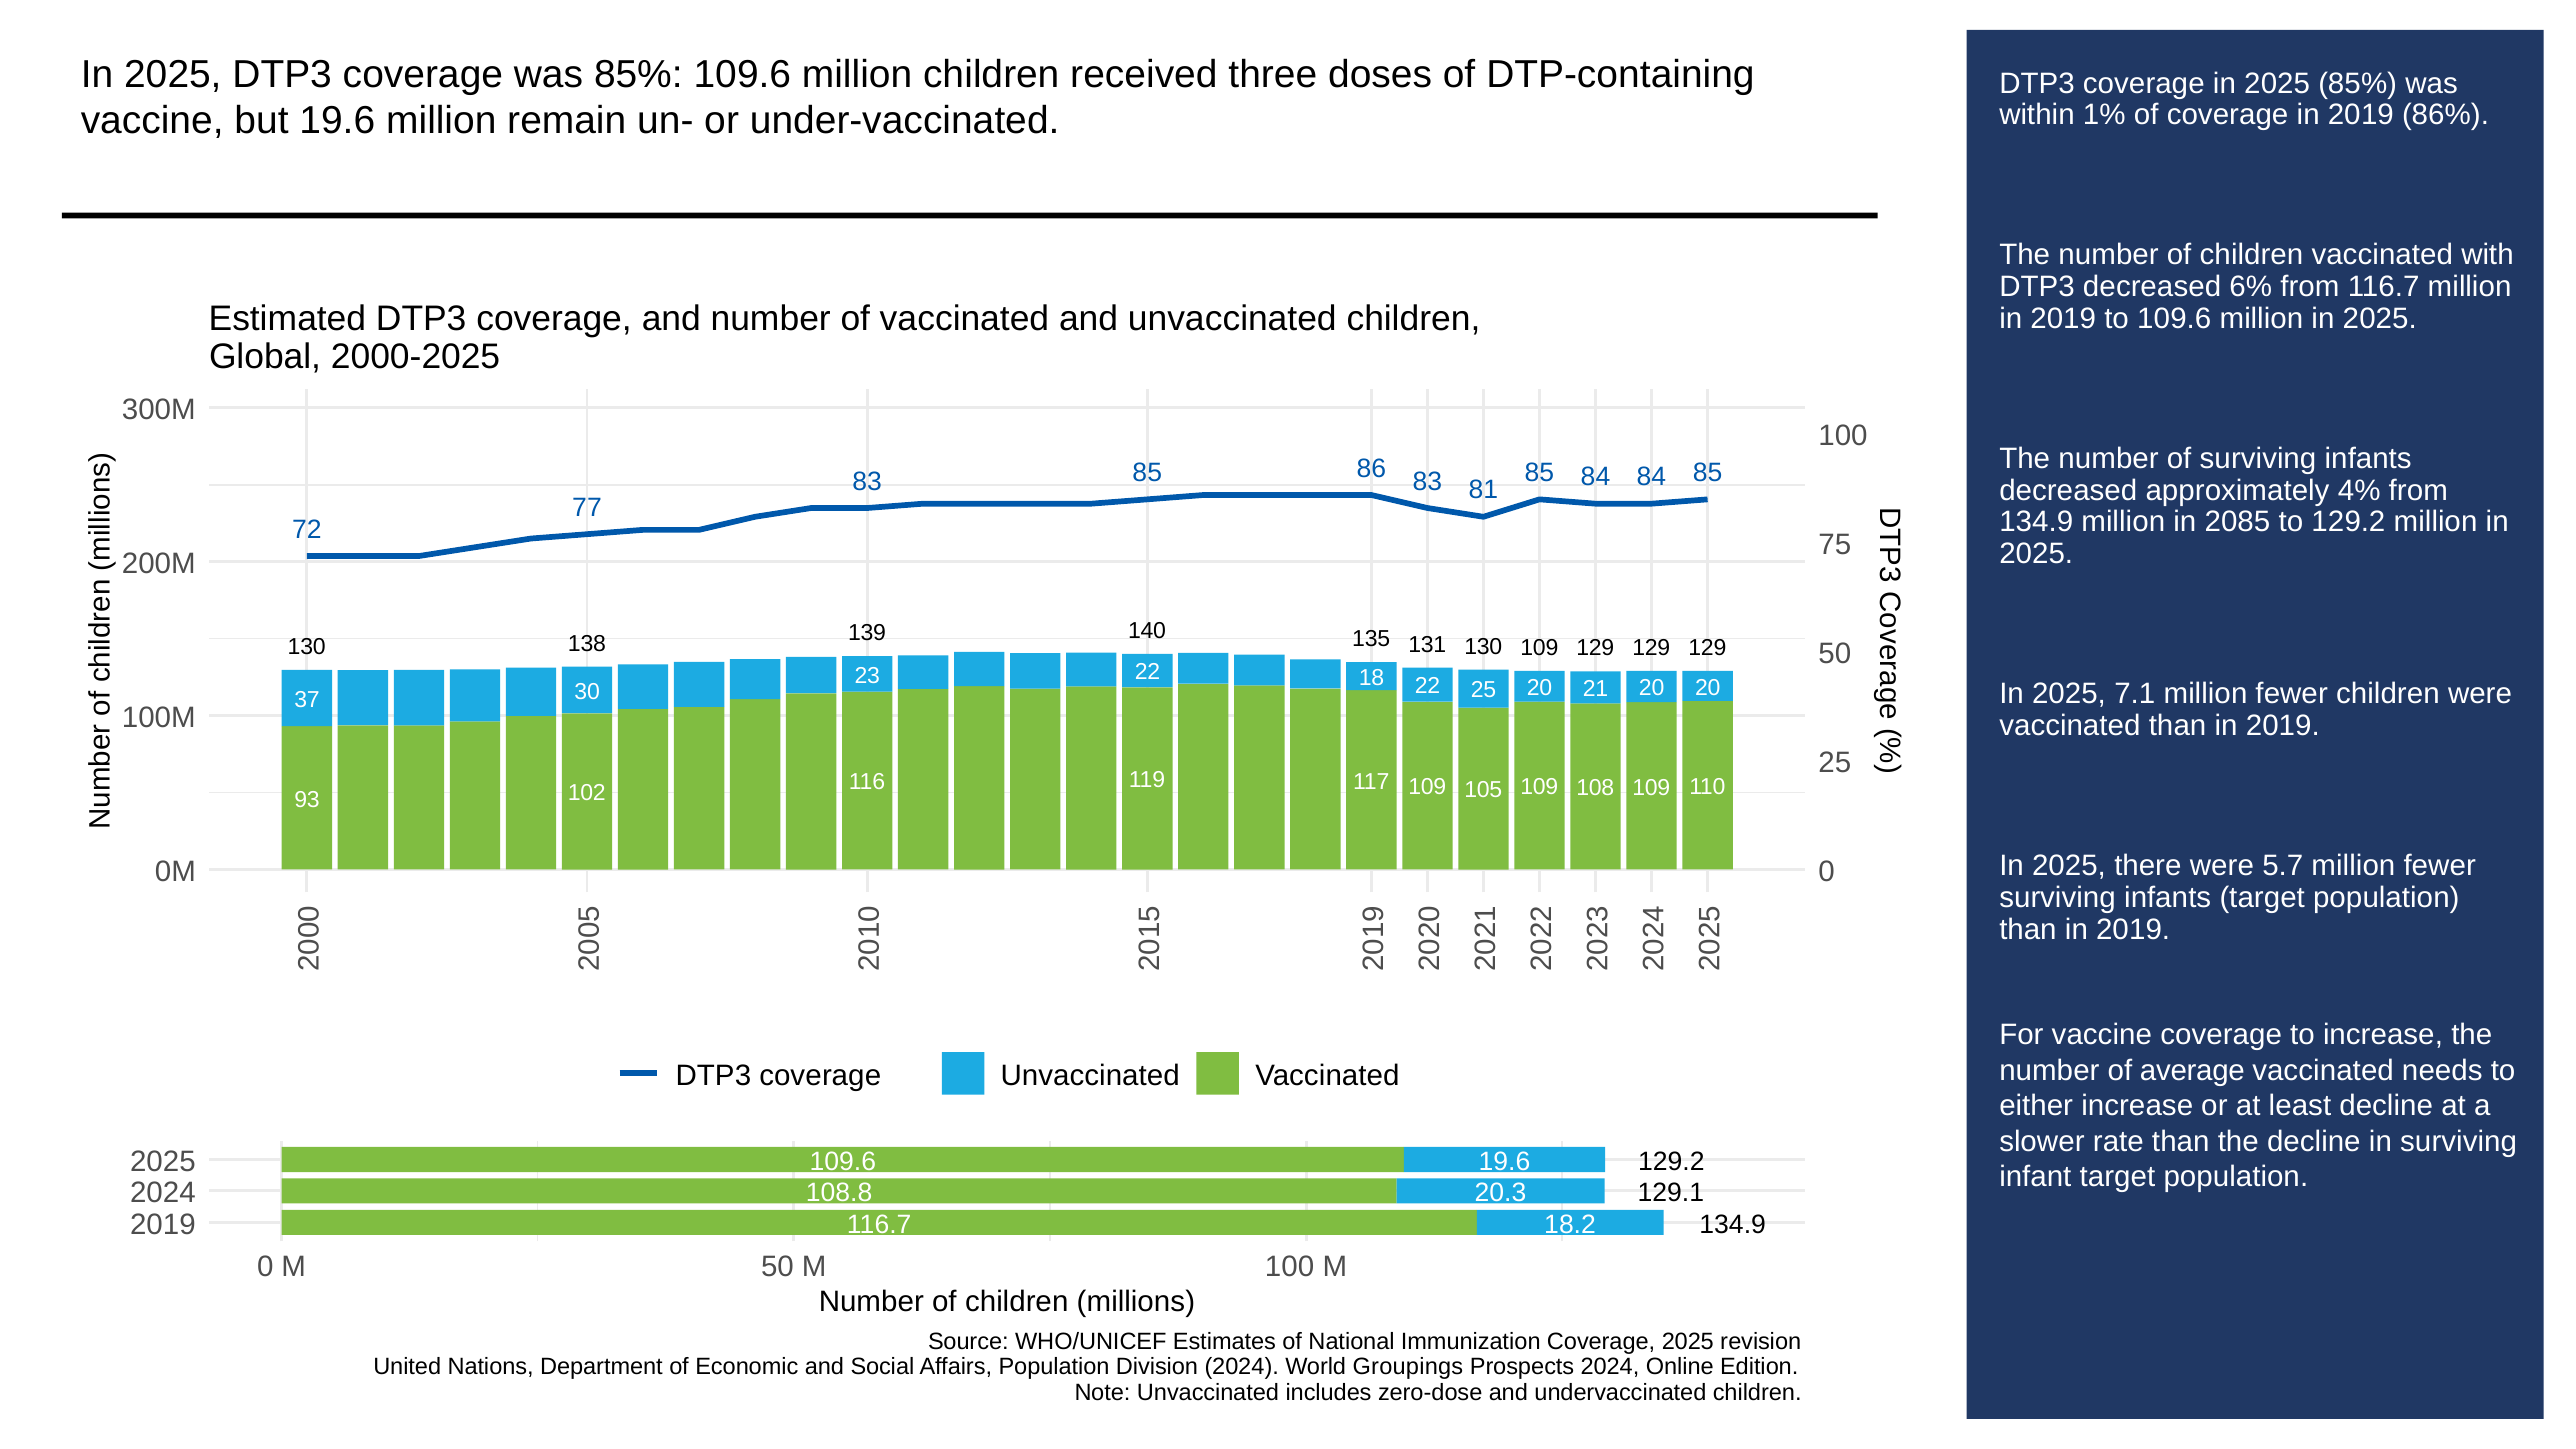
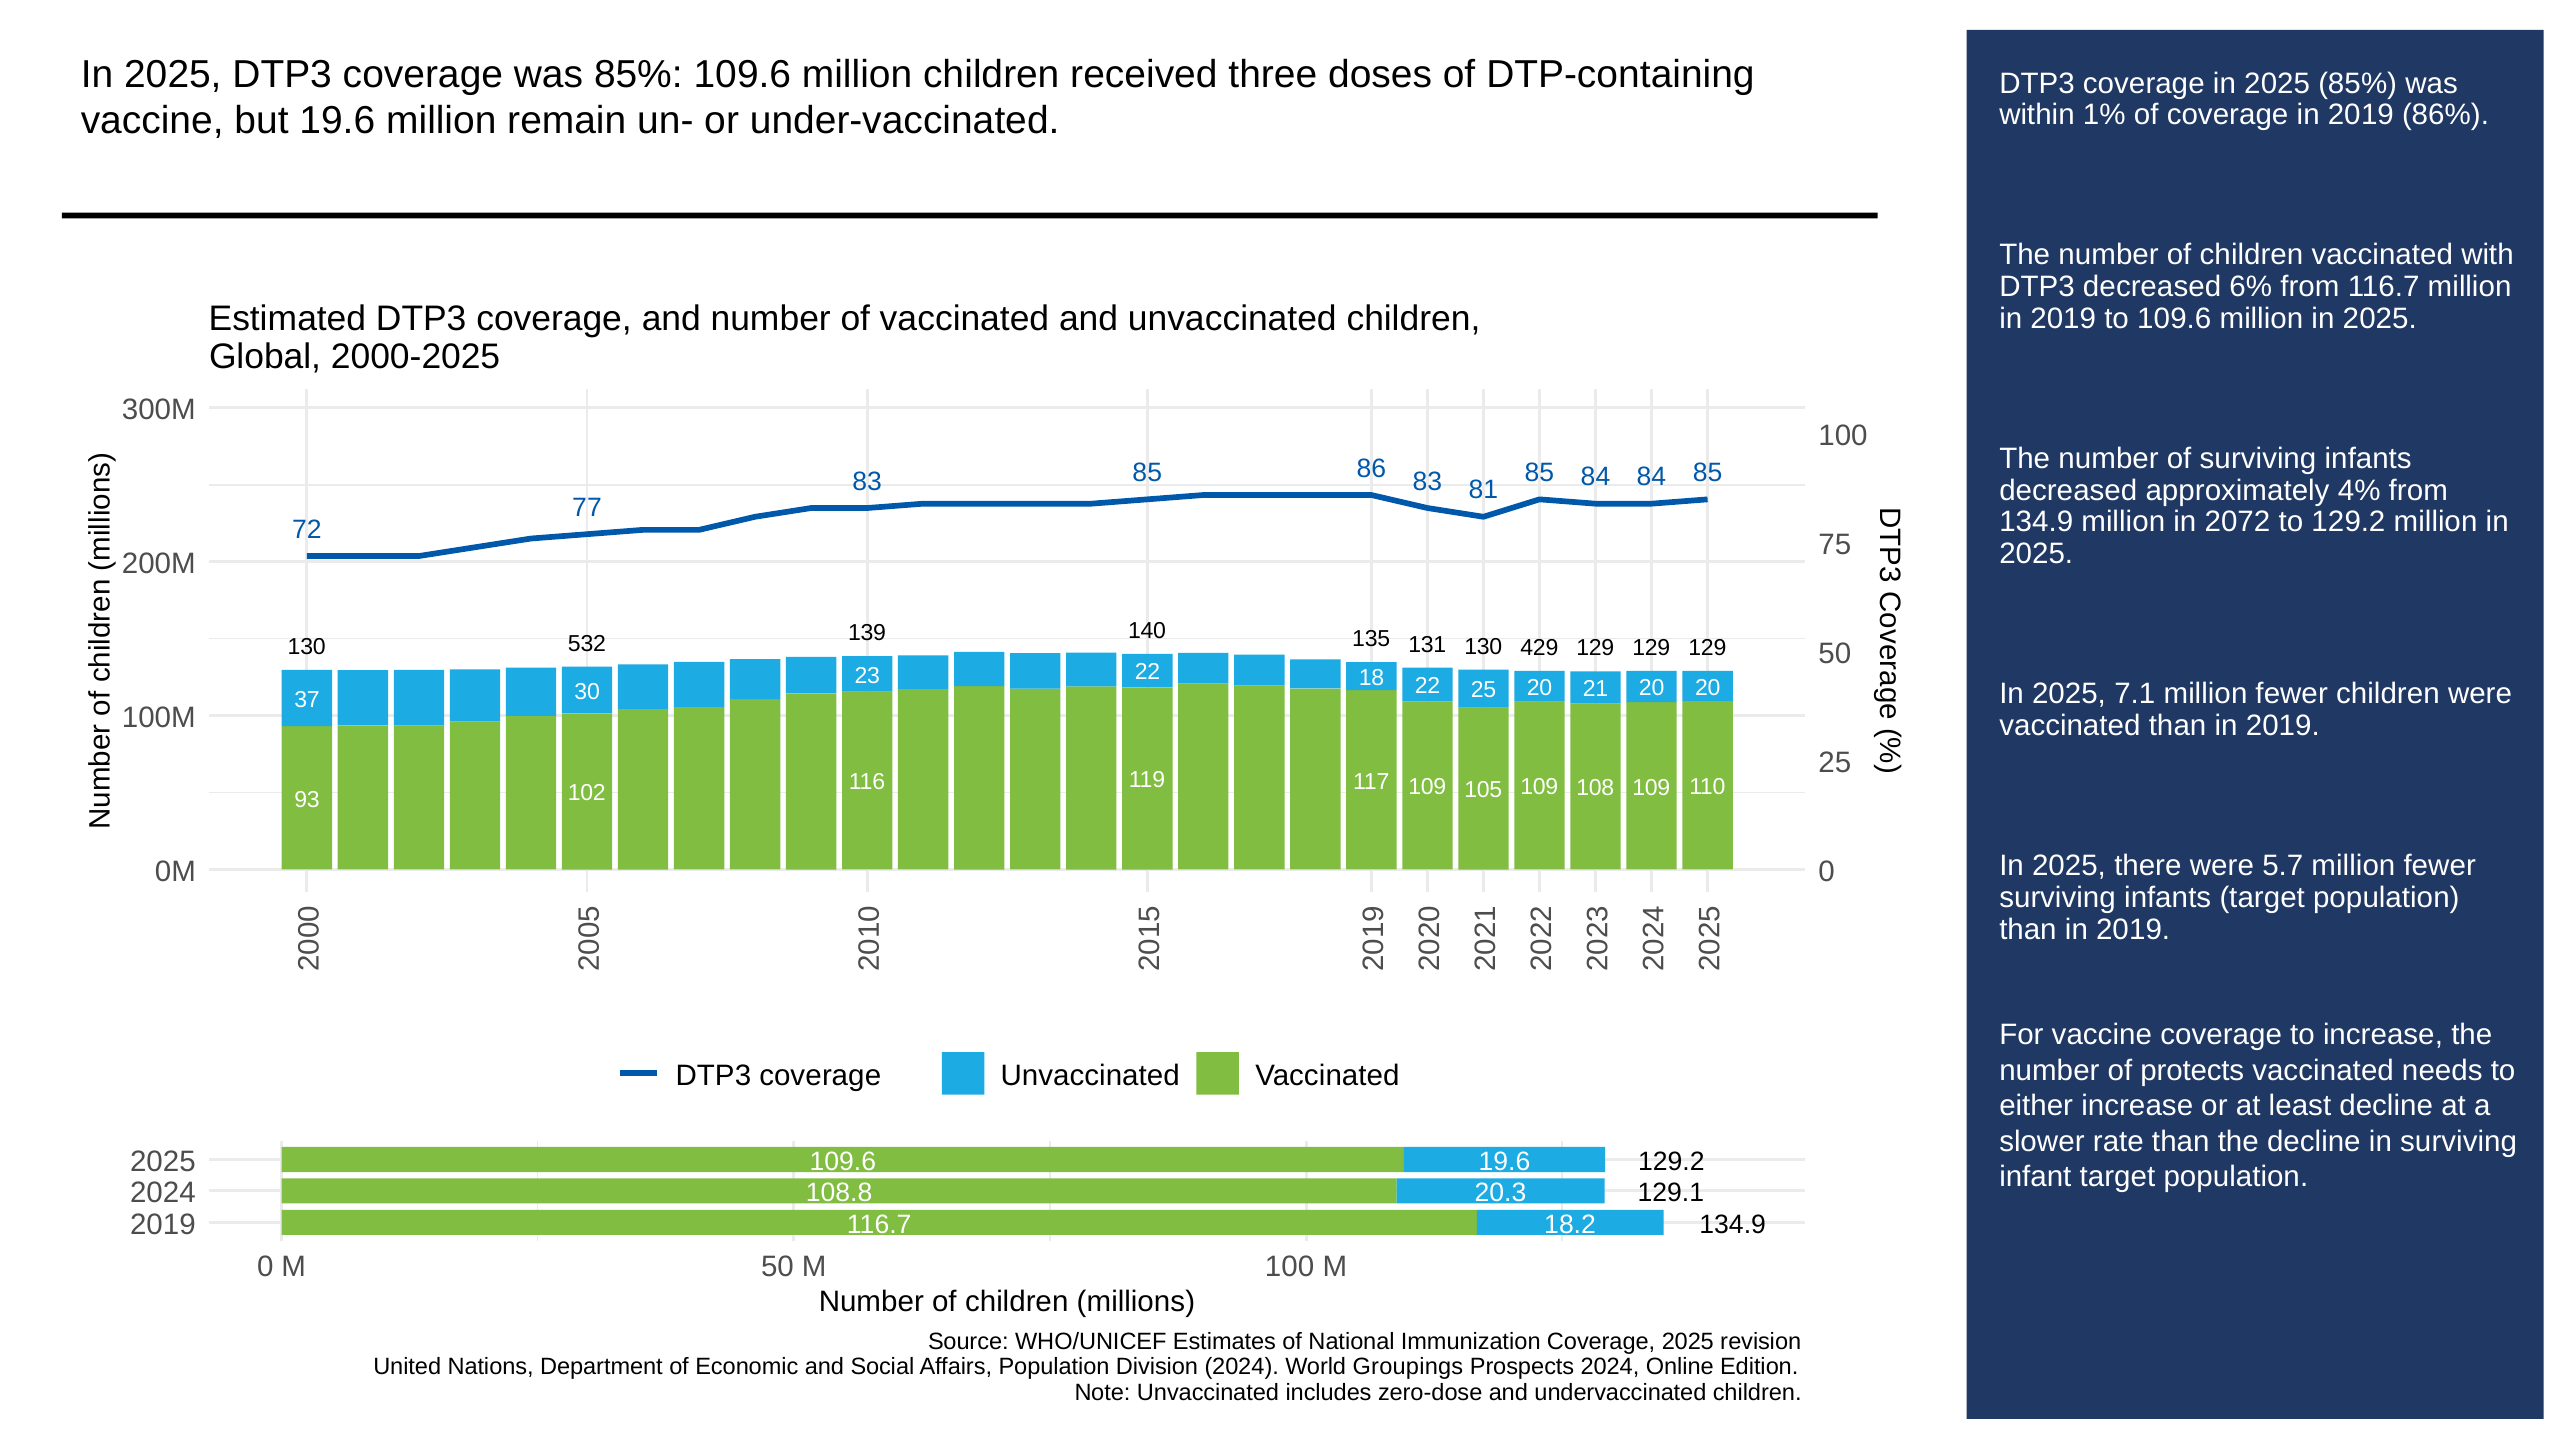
2085: 2085 -> 2072 (2237, 522)
138: 138 -> 532 (587, 644)
130 109: 109 -> 429 (1539, 648)
average: average -> protects (2192, 1070)
